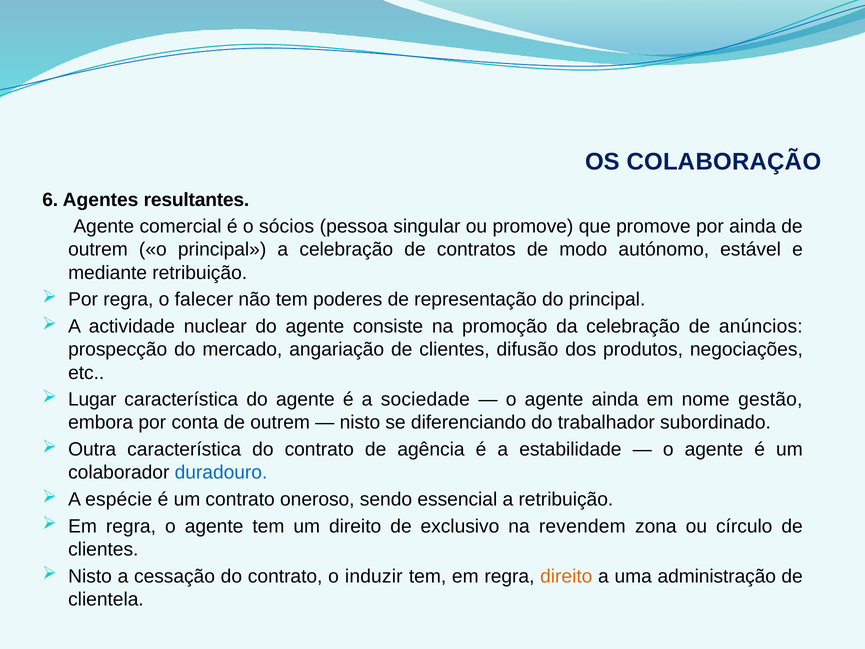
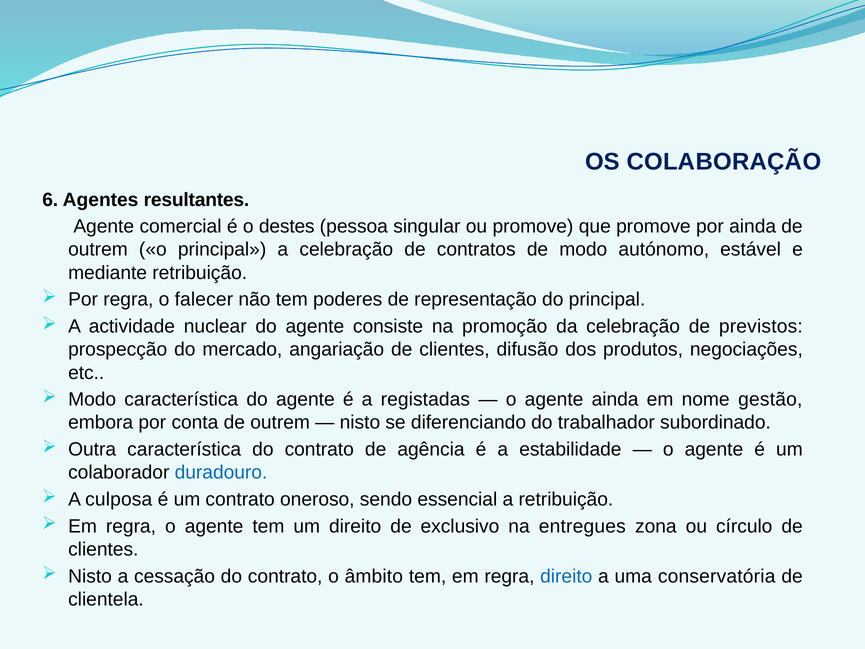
sócios: sócios -> destes (287, 226)
anúncios: anúncios -> previstos (761, 326)
Lugar: Lugar -> Modo (92, 399)
sociedade: sociedade -> registadas (425, 399)
espécie: espécie -> culposa (119, 499)
revendem: revendem -> entregues (582, 526)
induzir: induzir -> âmbito (374, 576)
direito colour: orange -> blue (566, 576)
administração: administração -> conservatória (717, 576)
